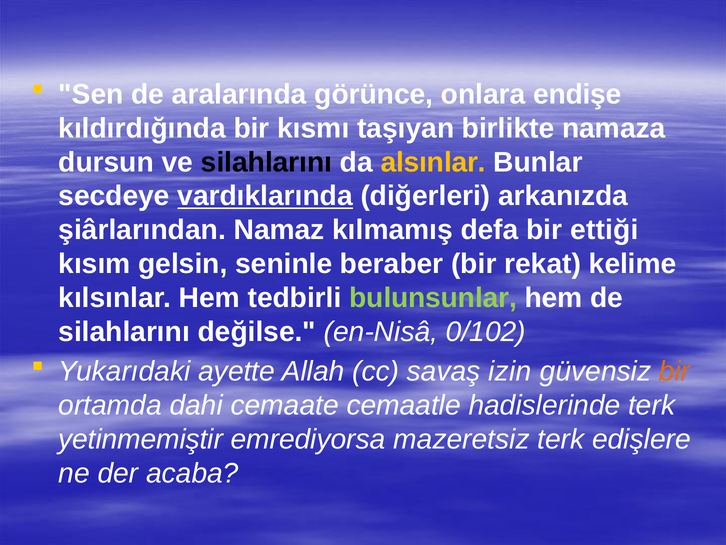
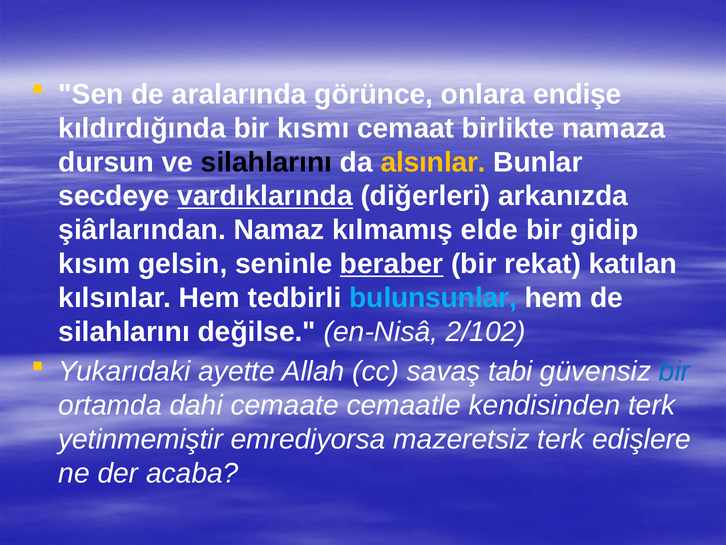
taşıyan: taşıyan -> cemaat (406, 128)
defa: defa -> elde (489, 230)
ettiği: ettiği -> gidip (604, 230)
beraber underline: none -> present (392, 264)
kelime: kelime -> katılan (633, 264)
bulunsunlar colour: light green -> light blue (433, 298)
0/102: 0/102 -> 2/102 (486, 332)
izin: izin -> tabi (510, 371)
bir colour: orange -> blue (675, 371)
hadislerinde: hadislerinde -> kendisinden (544, 405)
